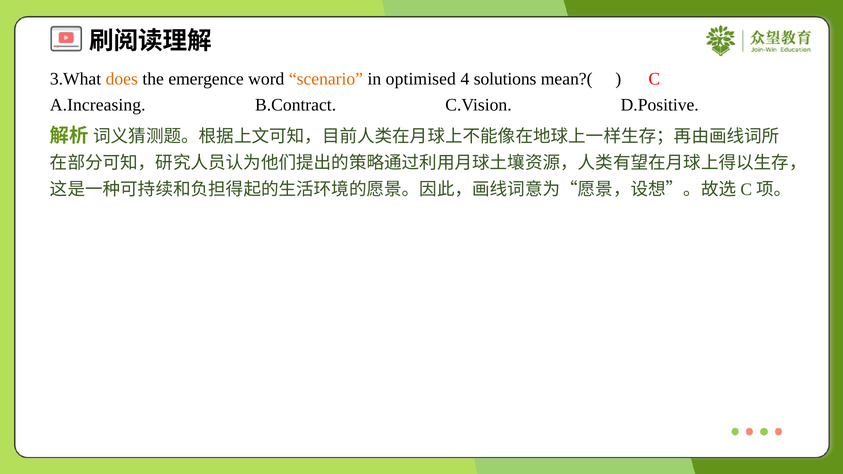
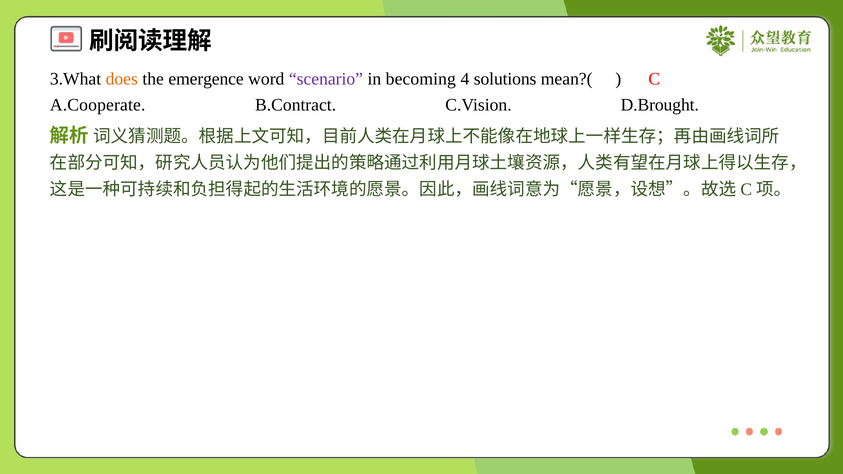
scenario colour: orange -> purple (326, 79)
optimised: optimised -> becoming (421, 79)
A.Increasing: A.Increasing -> A.Cooperate (98, 105)
D.Positive: D.Positive -> D.Brought (660, 105)
